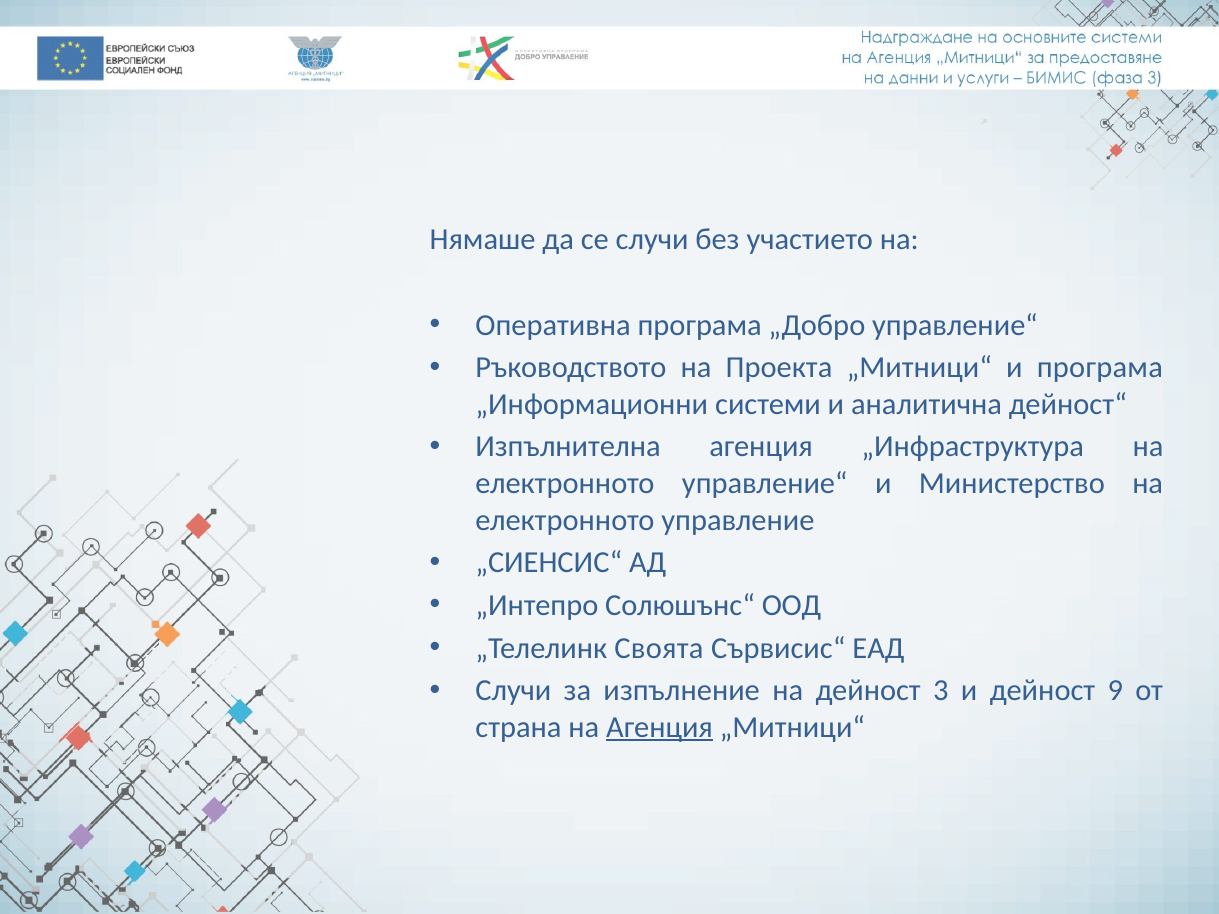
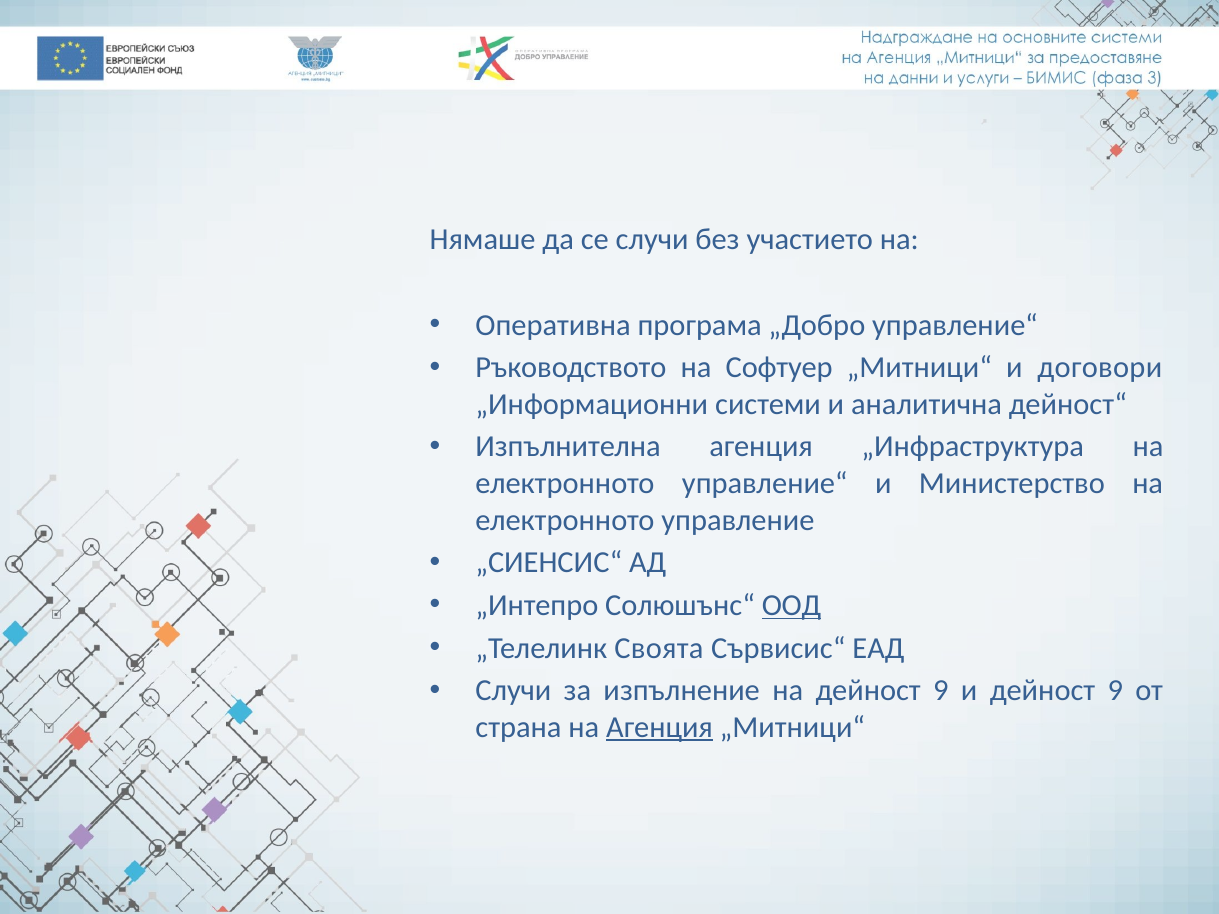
Проекта: Проекта -> Софтуер (779, 368)
и програма: програма -> договори (1100, 368)
ООД underline: none -> present (791, 606)
на дейност 3: 3 -> 9 (941, 691)
